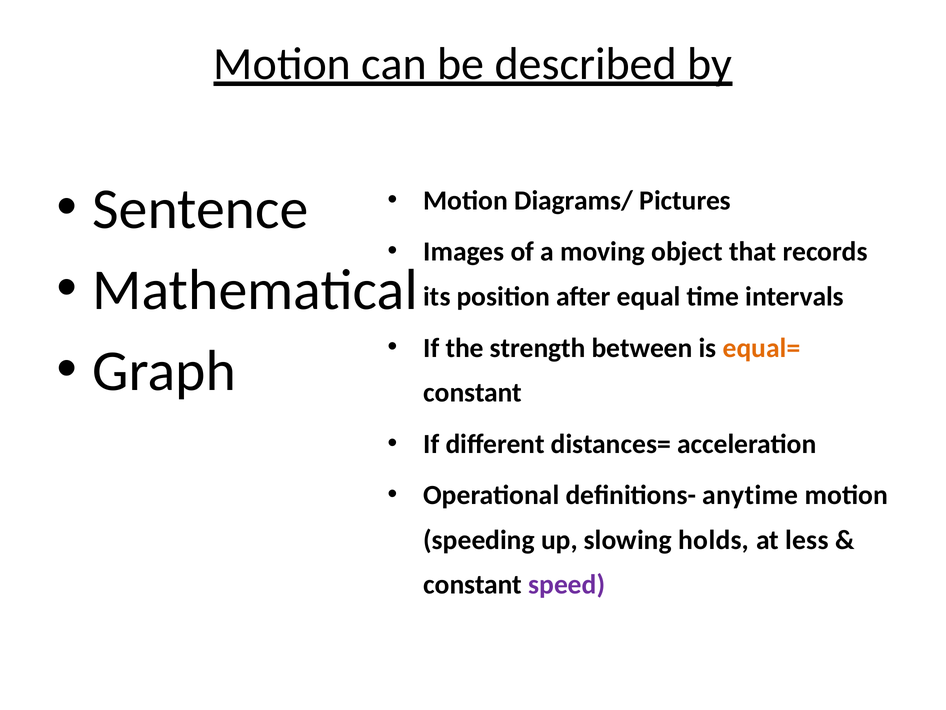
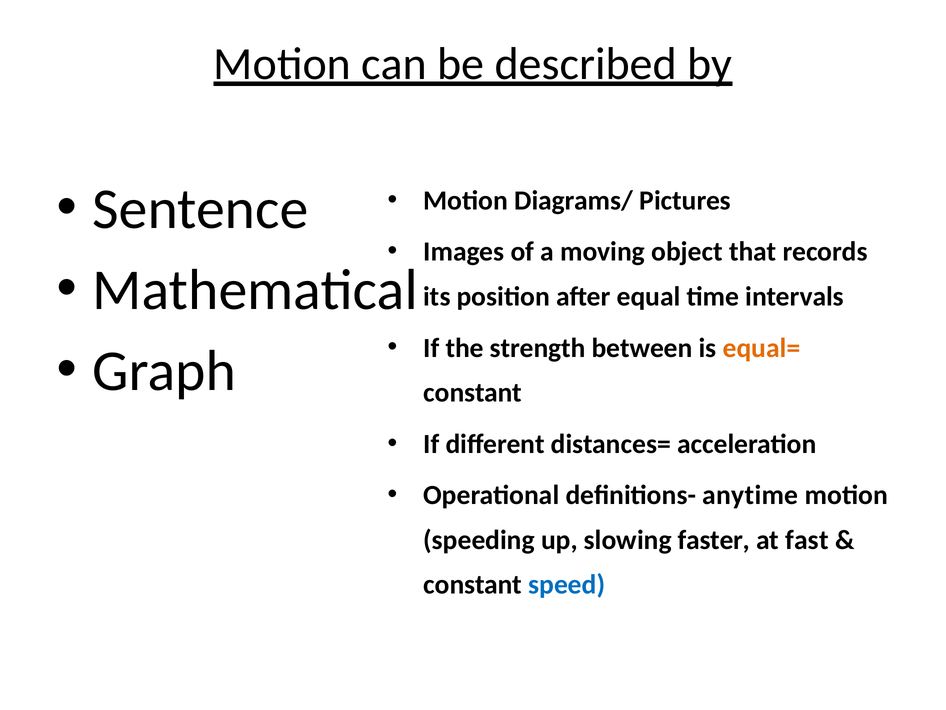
holds: holds -> faster (714, 540)
less: less -> fast (807, 540)
speed colour: purple -> blue (567, 584)
